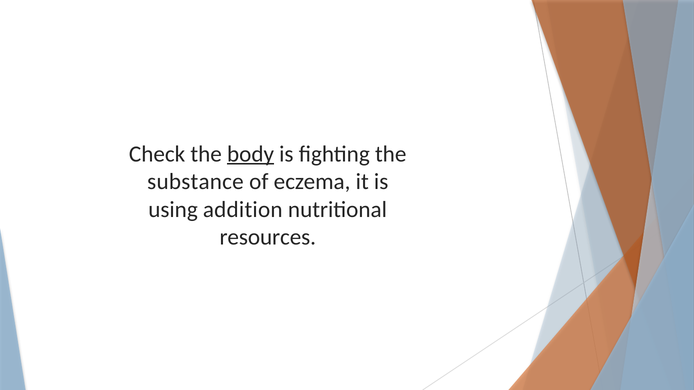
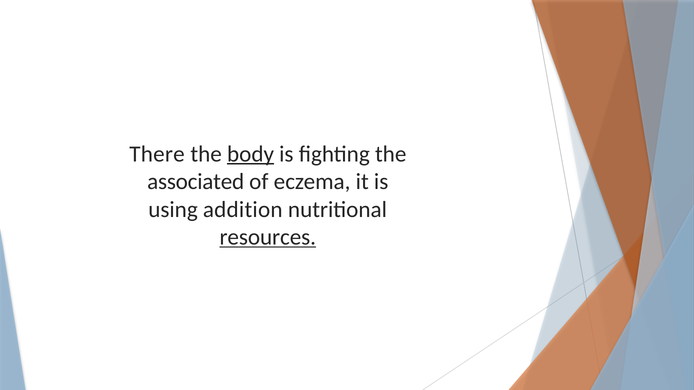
Check: Check -> There (157, 154)
substance: substance -> associated (196, 182)
resources underline: none -> present (268, 237)
